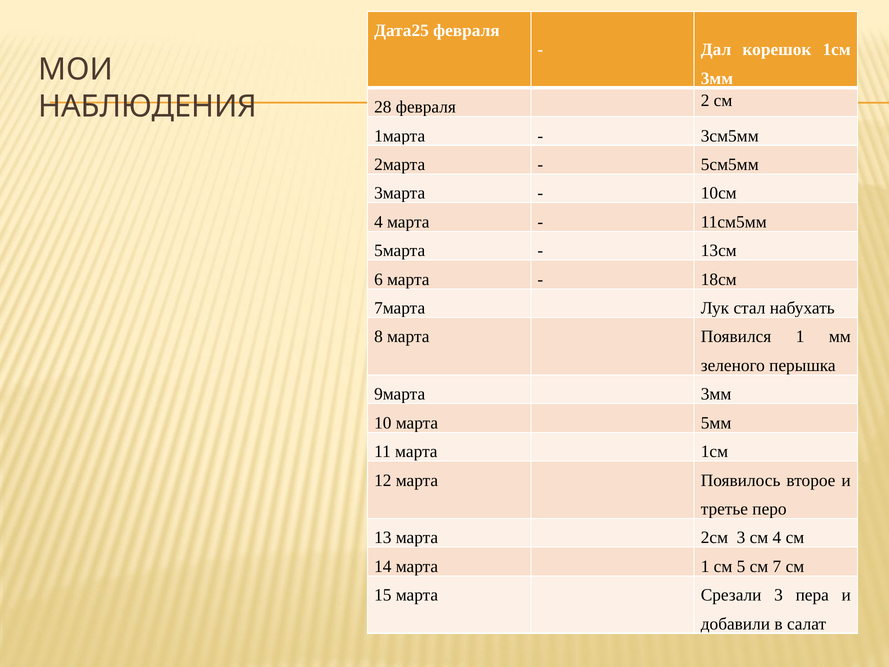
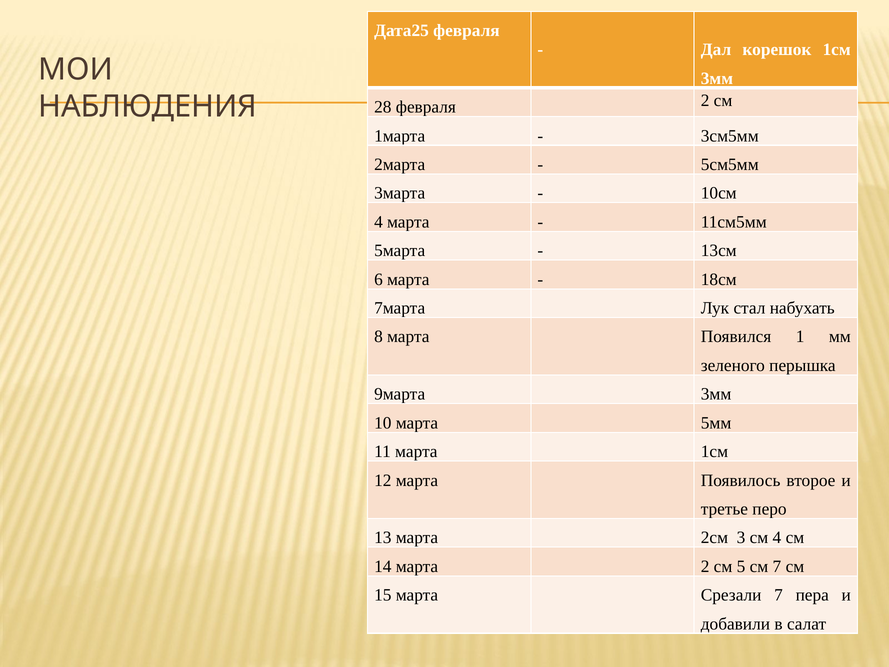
марта 1: 1 -> 2 (705, 566)
Срезали 3: 3 -> 7 (779, 595)
